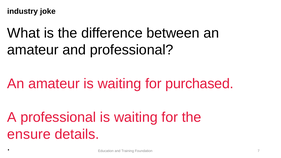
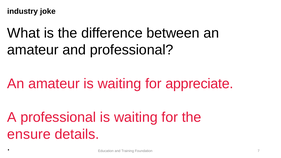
purchased: purchased -> appreciate (199, 84)
